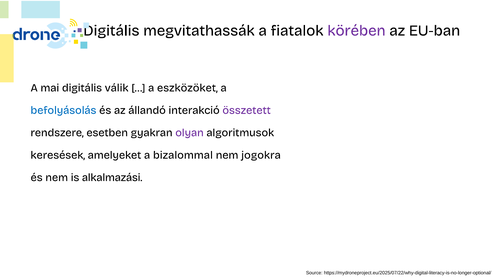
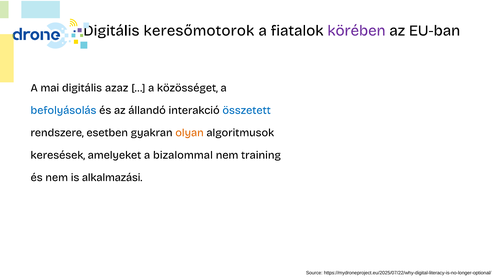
megvitathassák: megvitathassák -> keresőmotorok (199, 31)
válik: válik -> azaz (117, 88)
eszközöket: eszközöket -> közösséget (187, 88)
összetett colour: purple -> blue (247, 110)
olyan colour: purple -> orange (189, 133)
jogokra: jogokra -> training (261, 155)
